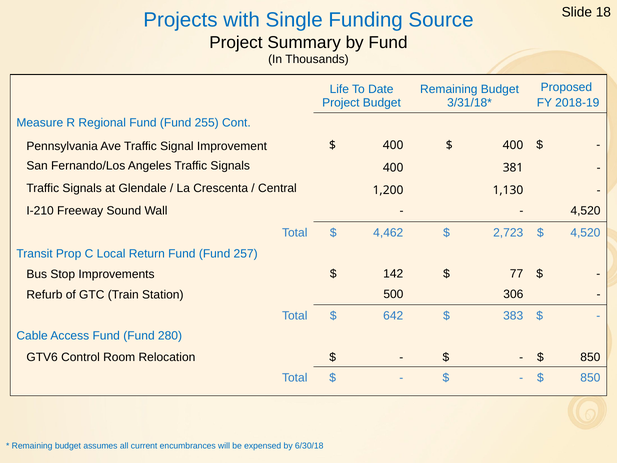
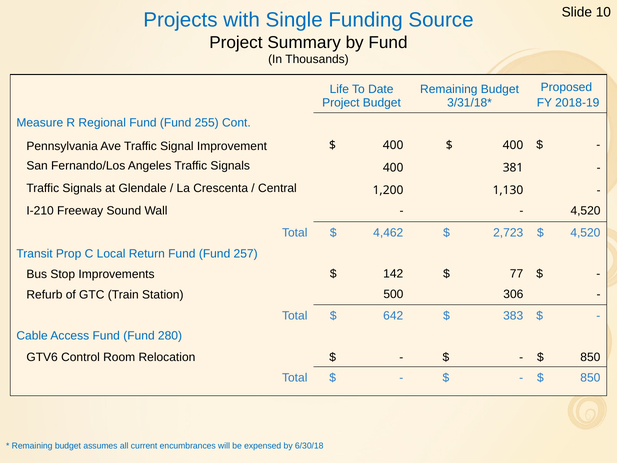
18: 18 -> 10 (603, 12)
